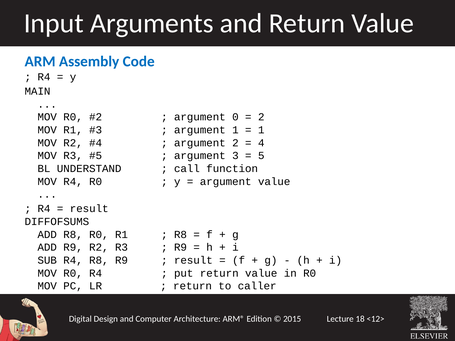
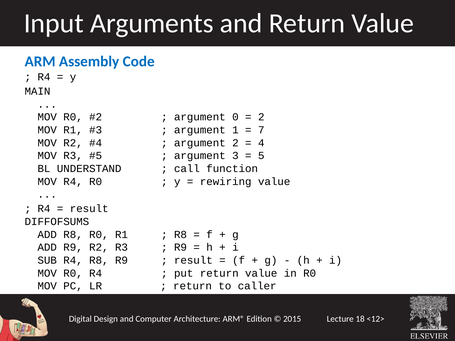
1: 1 -> 7 (261, 130)
argument: argument -> rewiring (226, 182)
